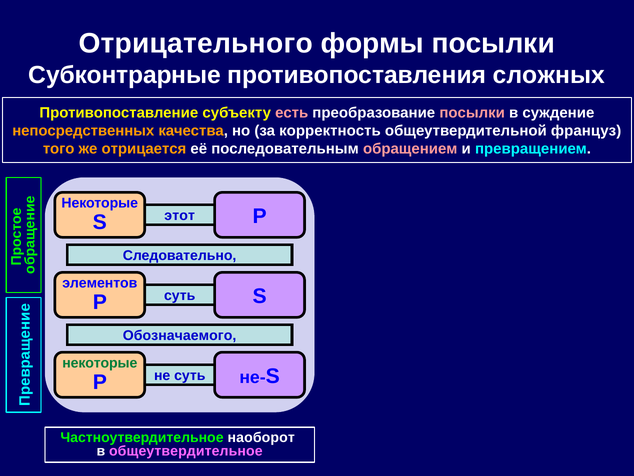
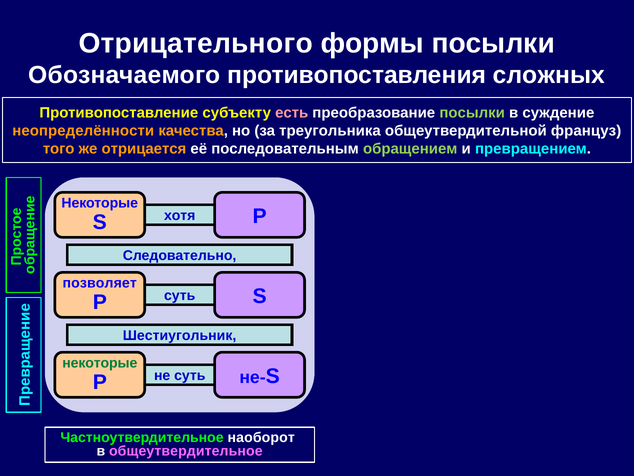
Субконтрарные: Субконтрарные -> Обозначаемого (124, 75)
посылки colour: pink -> light green (472, 113)
непосредственных: непосредственных -> неопределённости (83, 131)
корректность: корректность -> треугольника (330, 131)
обращением colour: pink -> light green (410, 149)
этот: этот -> хотя (180, 215)
элементов: элементов -> позволяет (100, 283)
Обозначаемого: Обозначаемого -> Шестиугольник (180, 335)
